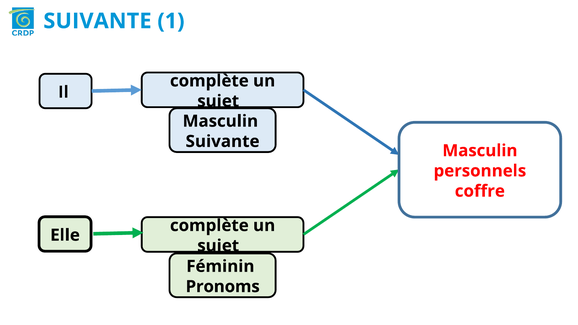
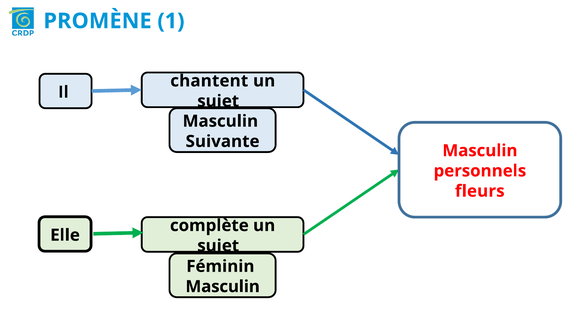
SUIVANTE: SUIVANTE -> PROMÈNE (98, 21)
complète: complète -> chantent (209, 81)
coffre: coffre -> fleurs (480, 191)
Pronoms: Pronoms -> Masculin (223, 287)
